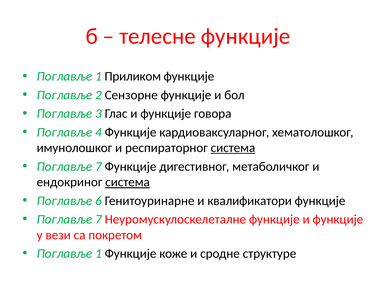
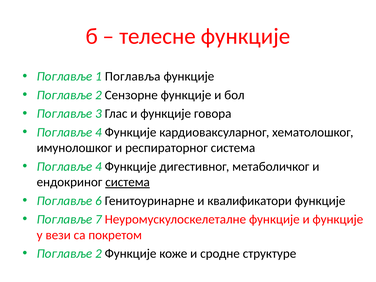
Приликом: Приликом -> Поглавља (133, 76)
система underline: present -> none (233, 148)
7: 7 -> 4 (98, 166)
1: 1 -> 2 (98, 254)
